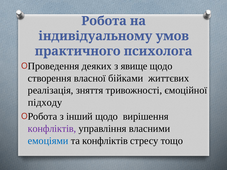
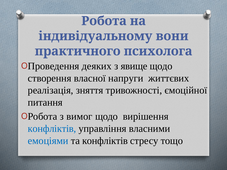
умов: умов -> вони (172, 36)
бійками: бійками -> напруги (126, 78)
підходу: підходу -> питання (45, 103)
інший: інший -> вимог (79, 117)
конфліктів colour: purple -> blue (52, 129)
